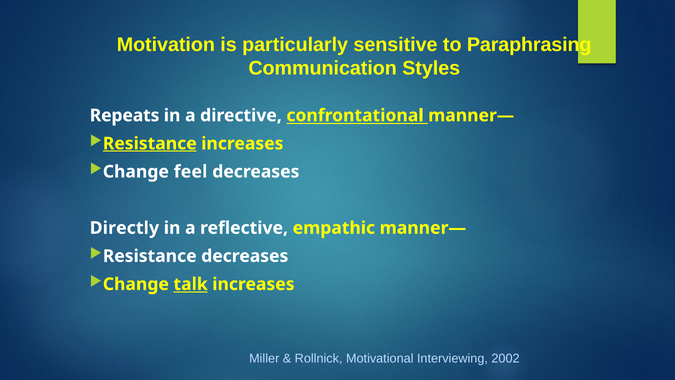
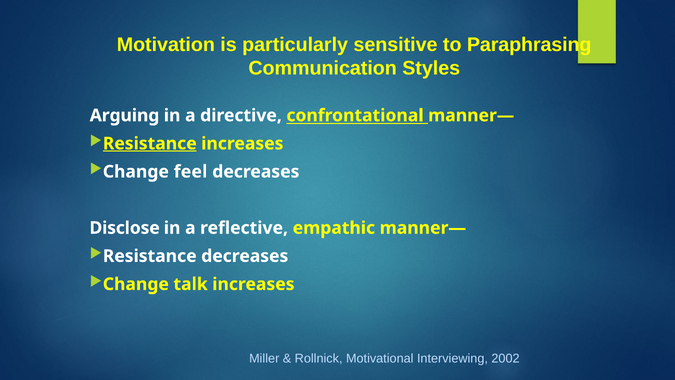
Repeats: Repeats -> Arguing (125, 115)
Directly: Directly -> Disclose (125, 228)
talk underline: present -> none (191, 284)
